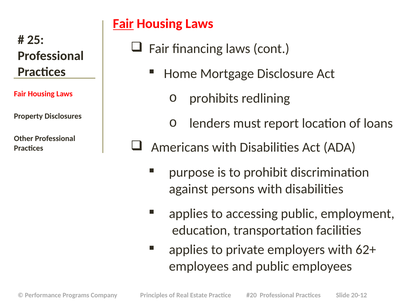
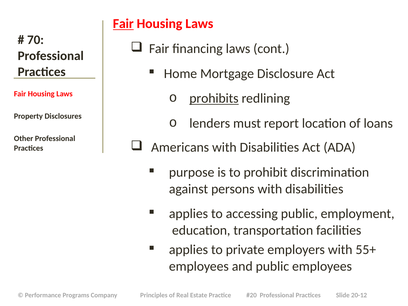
25: 25 -> 70 (35, 40)
prohibits underline: none -> present (214, 98)
62+: 62+ -> 55+ (366, 250)
